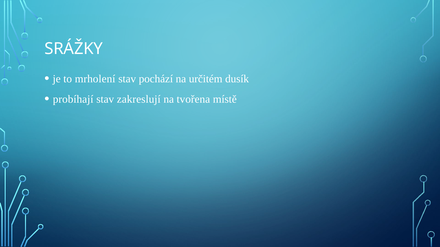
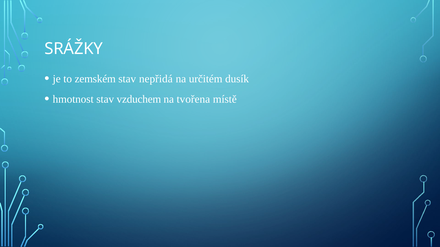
mrholení: mrholení -> zemském (95, 79)
pochází: pochází -> nepřidá (156, 79)
probíhají: probíhají -> hmotnost (73, 99)
zakreslují: zakreslují -> vzduchem (139, 99)
